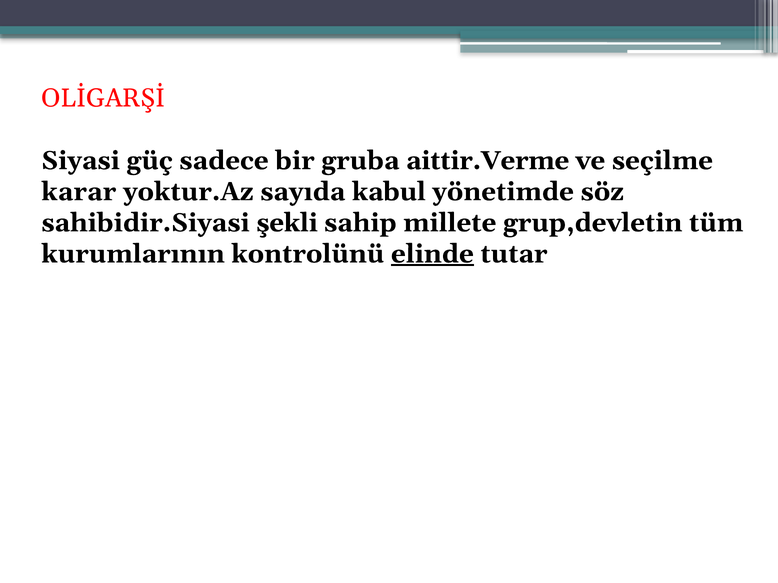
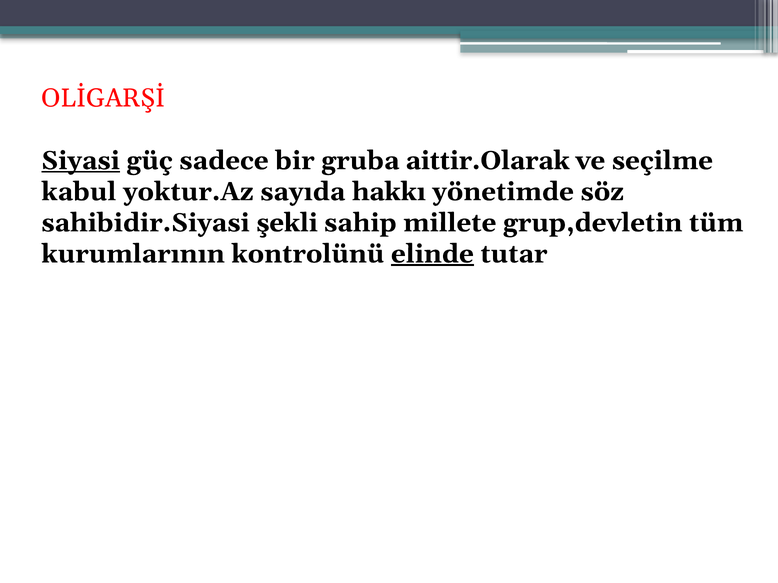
Siyasi underline: none -> present (81, 161)
aittir.Verme: aittir.Verme -> aittir.Olarak (488, 161)
karar: karar -> kabul (79, 192)
kabul: kabul -> hakkı (389, 192)
